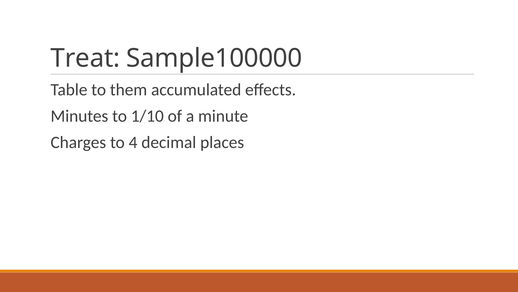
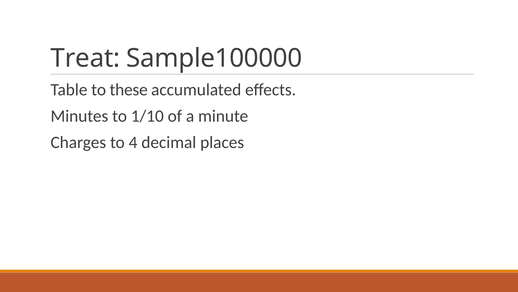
them: them -> these (129, 90)
